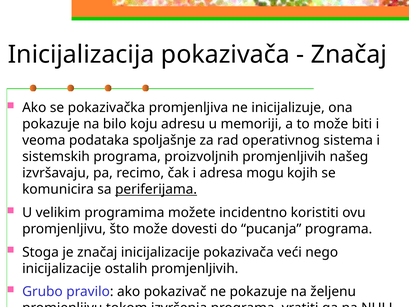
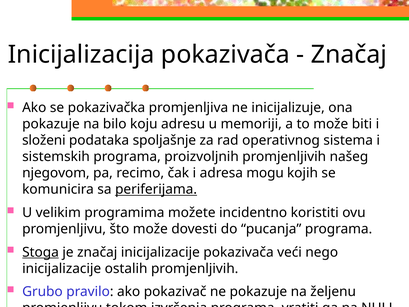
veoma: veoma -> složeni (44, 140)
izvršavaju: izvršavaju -> njegovom (56, 173)
Stoga underline: none -> present (41, 252)
